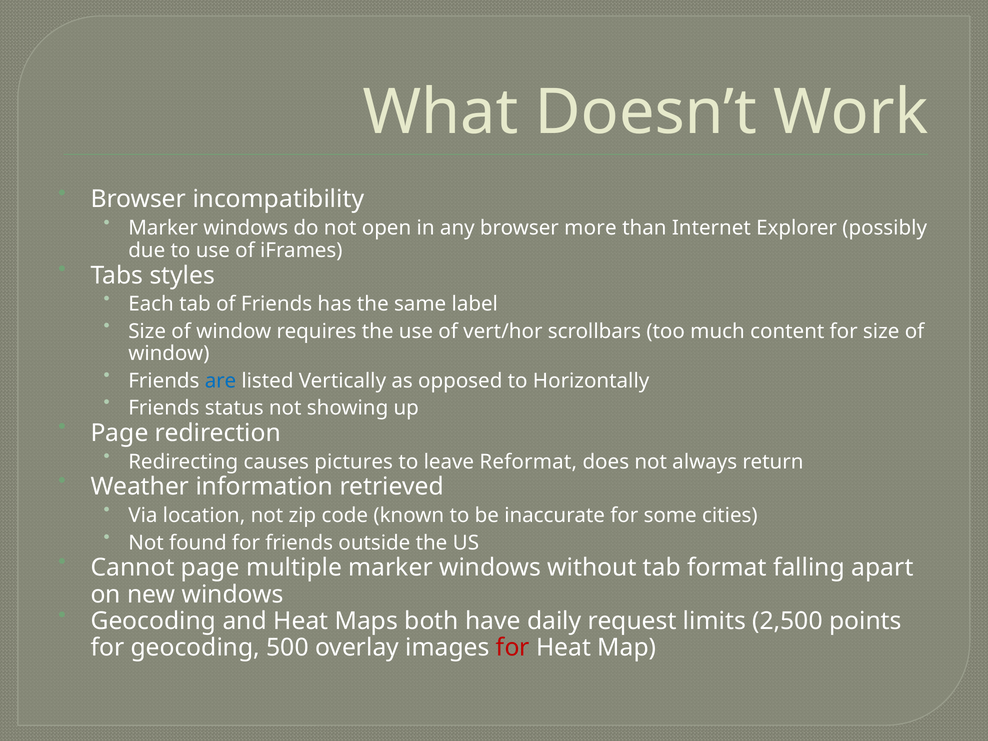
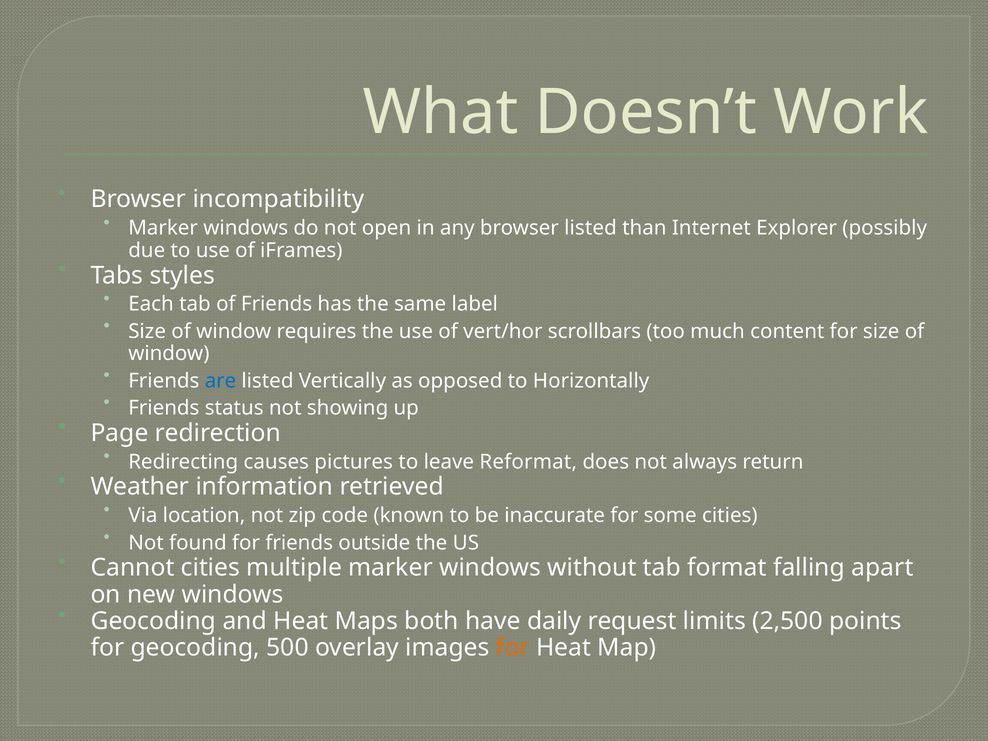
browser more: more -> listed (590, 228)
Cannot page: page -> cities (210, 568)
for colour: red -> orange (513, 648)
